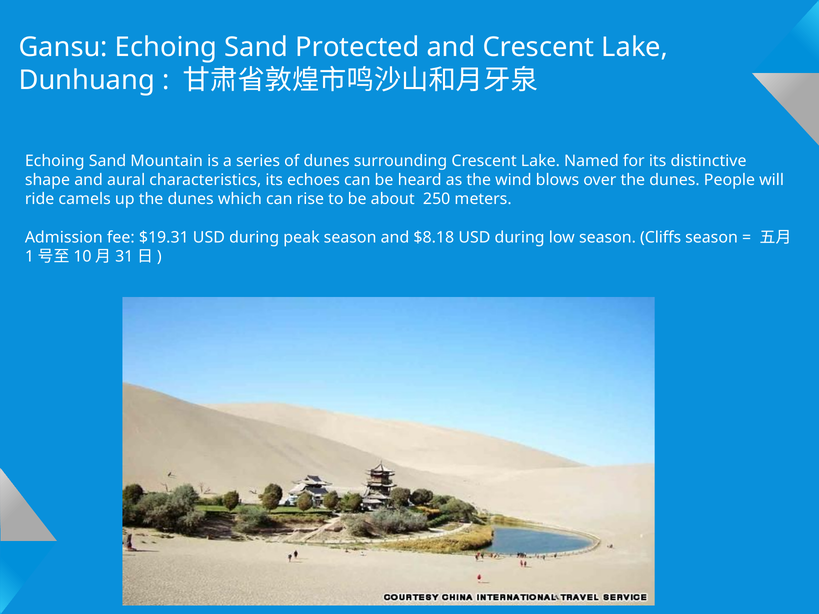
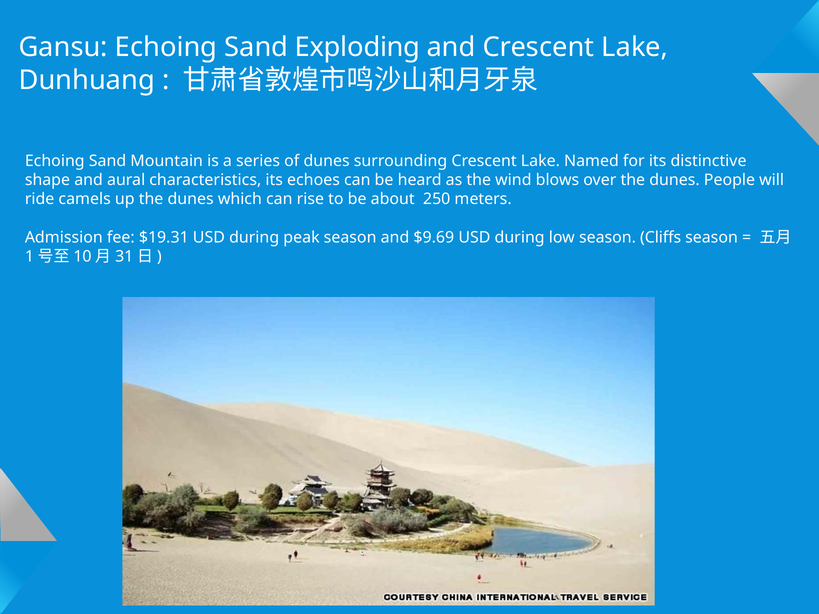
Protected: Protected -> Exploding (358, 47)
$8.18: $8.18 -> $9.69 (434, 237)
